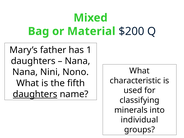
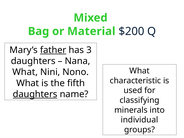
father underline: none -> present (53, 50)
1: 1 -> 3 (89, 50)
Nana: Nana -> What (25, 72)
